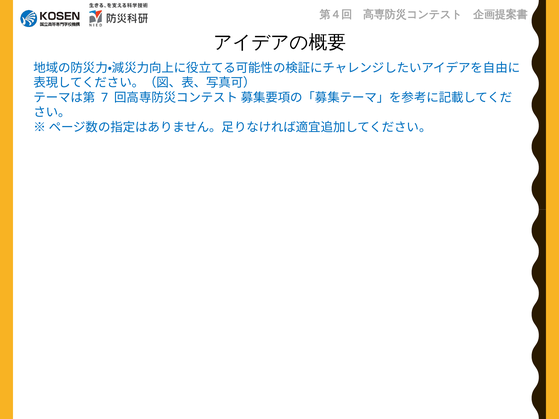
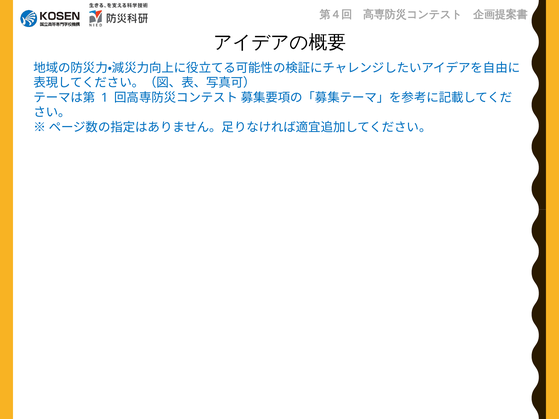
7: 7 -> 1 (105, 98)
